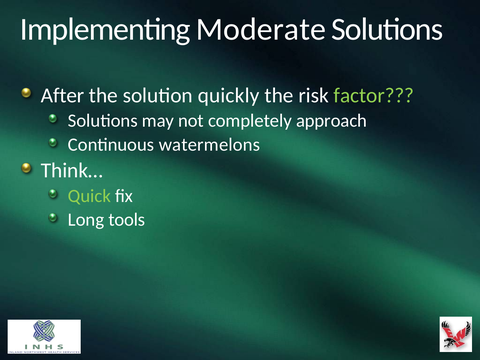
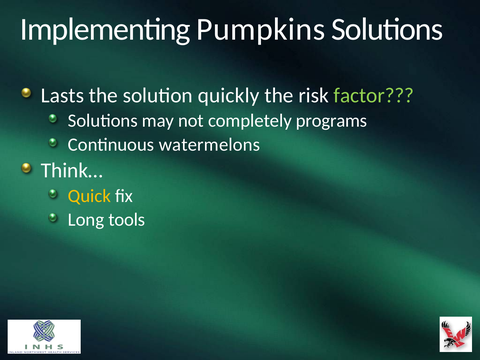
Moderate: Moderate -> Pumpkins (261, 29)
After: After -> Lasts (62, 95)
approach: approach -> programs (332, 121)
Quick colour: light green -> yellow (89, 196)
